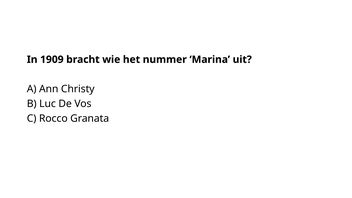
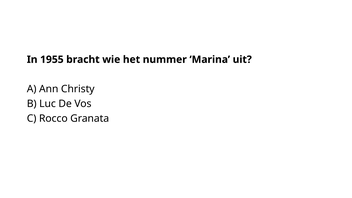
1909: 1909 -> 1955 (52, 60)
